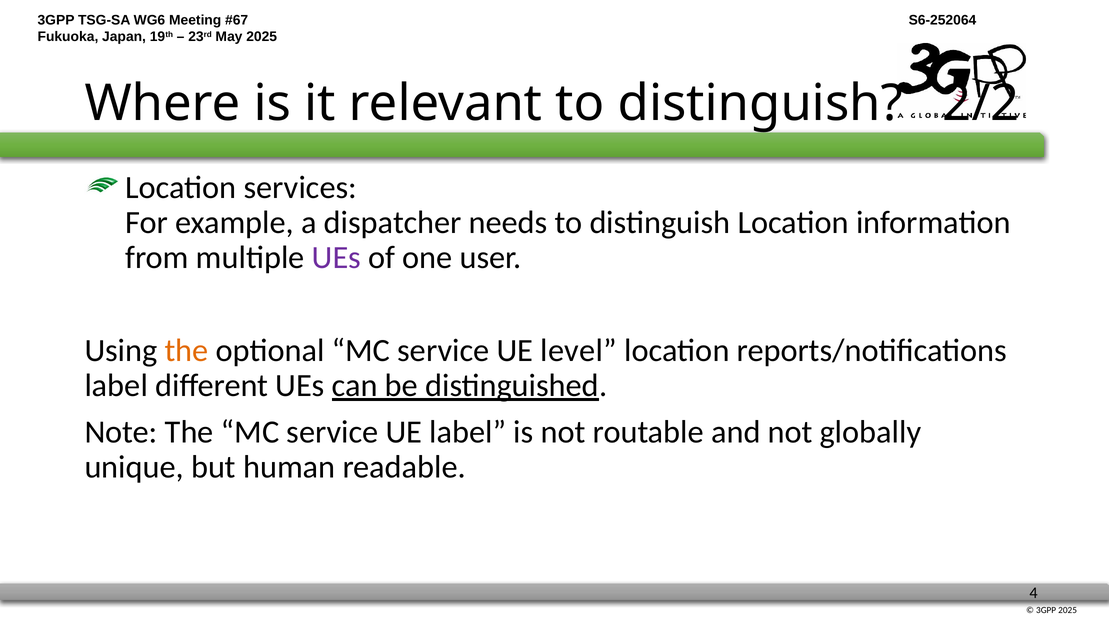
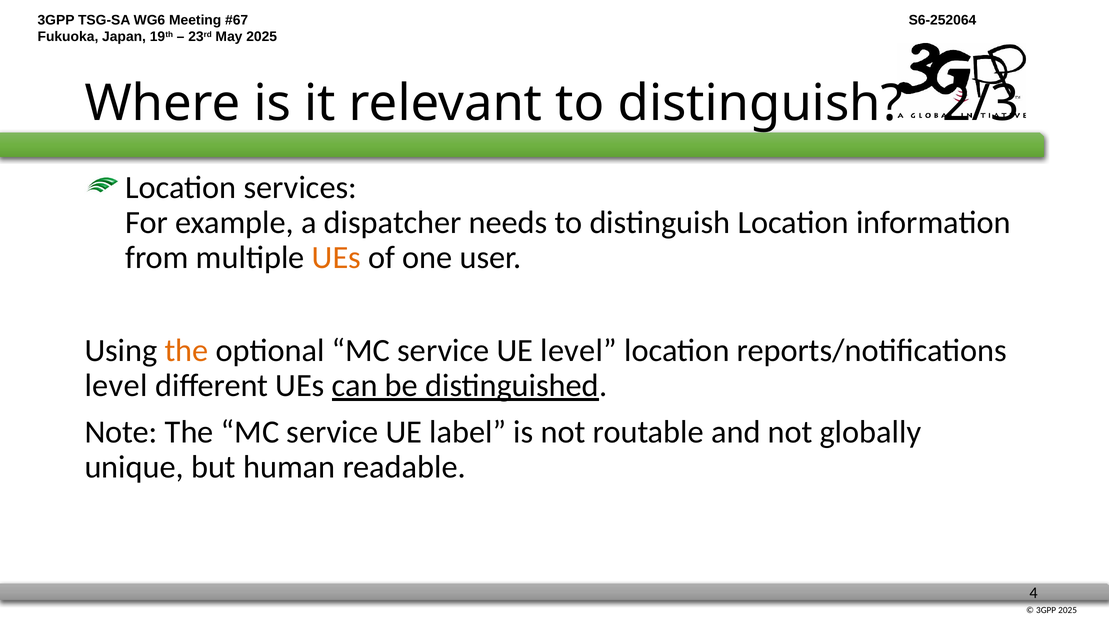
2/2: 2/2 -> 2/3 (981, 103)
UEs colour: purple -> orange (336, 257)
label: label -> level (116, 385)
